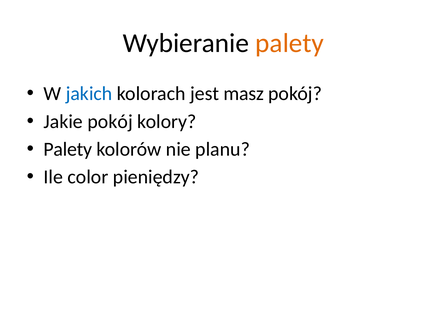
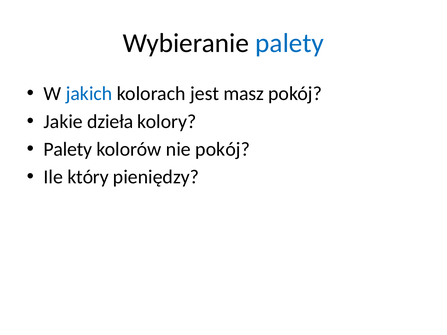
palety colour: orange -> blue (290, 43)
Jakie pokój: pokój -> dzieła (110, 122)
nie planu: planu -> pokój (223, 149)
color: color -> który (88, 177)
